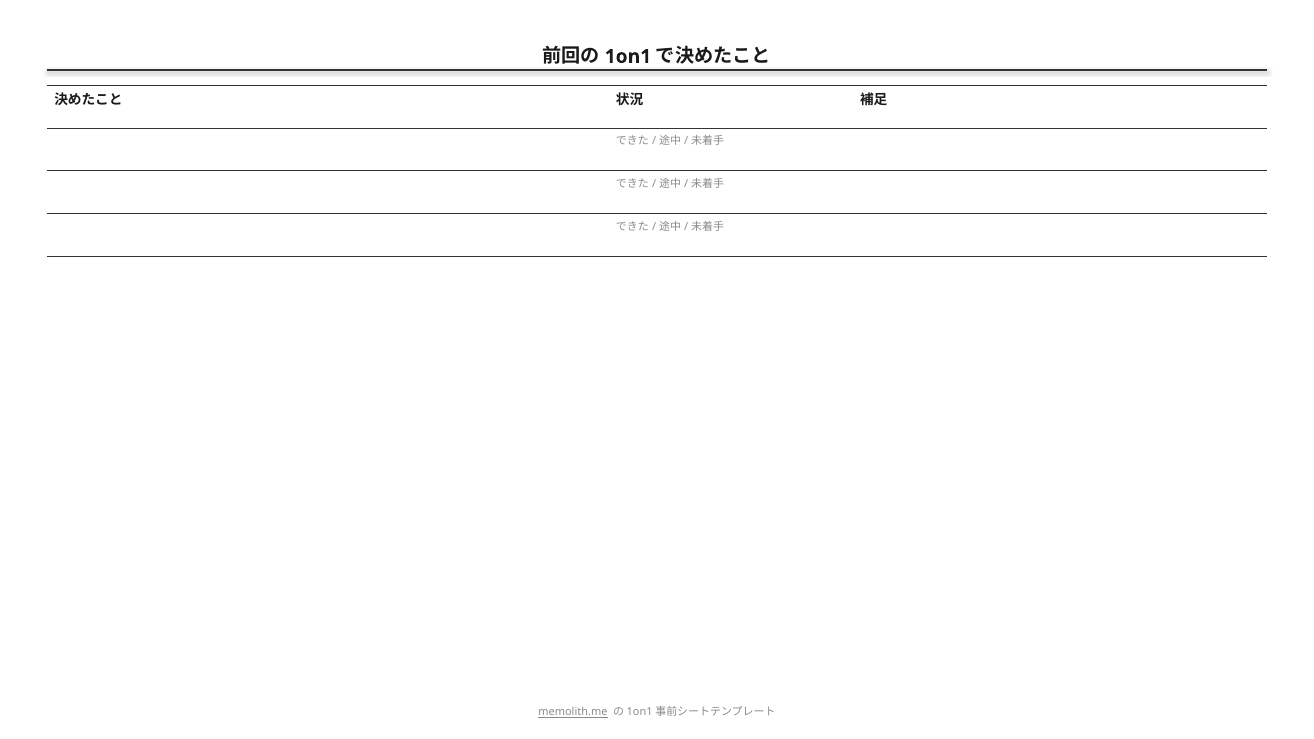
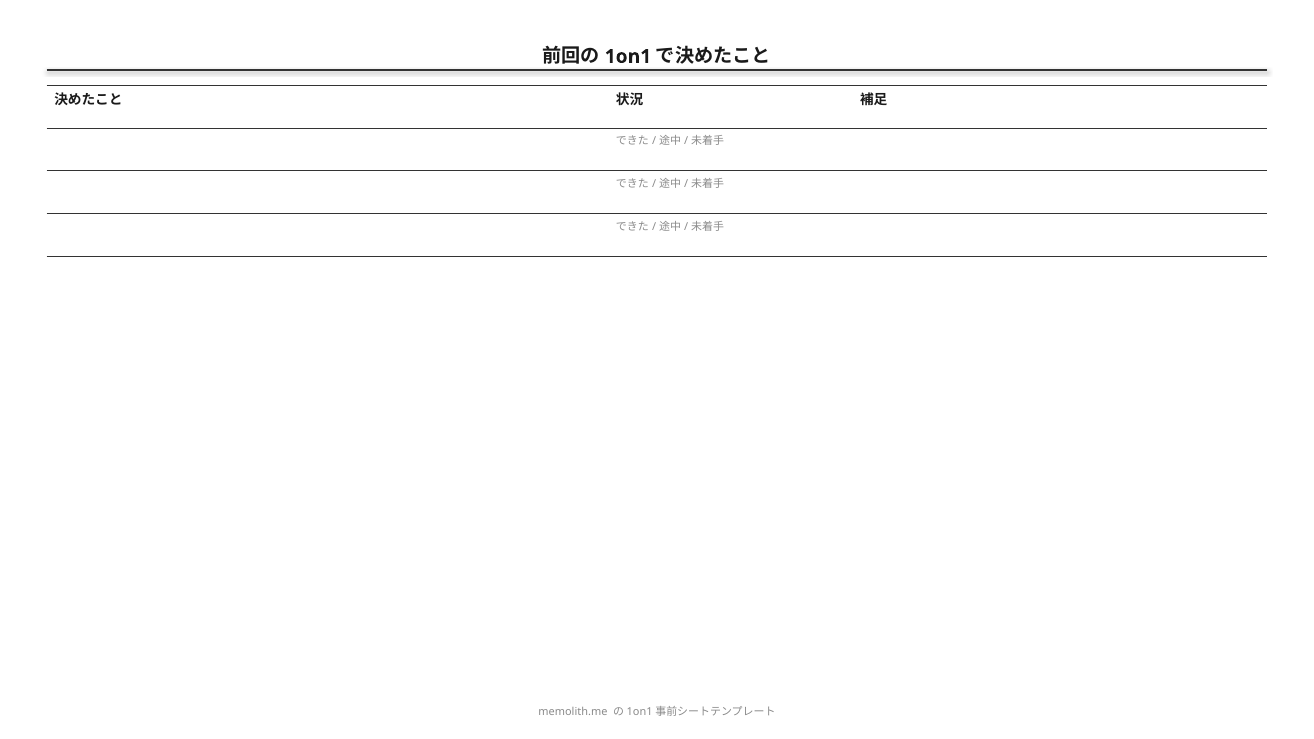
memolith.me underline: present -> none (573, 712)
